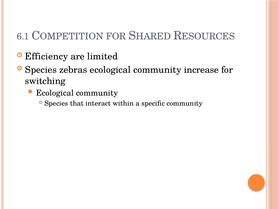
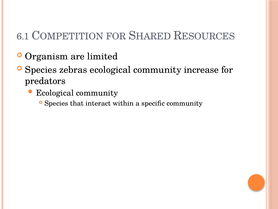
Efficiency: Efficiency -> Organism (47, 56)
switching: switching -> predators (45, 81)
